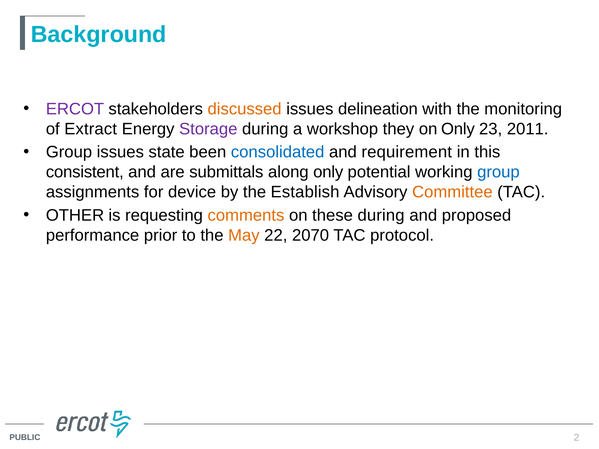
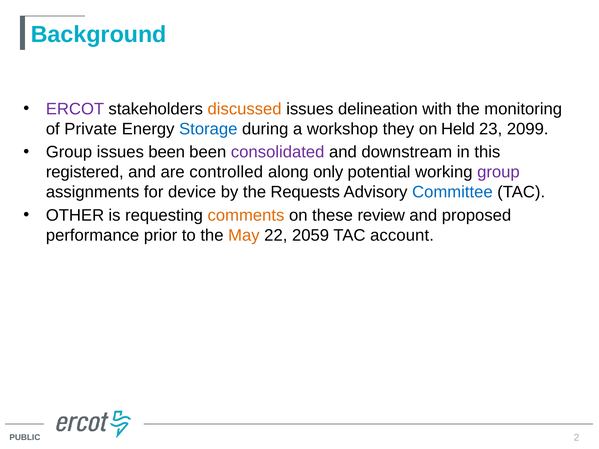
Extract: Extract -> Private (91, 129)
Storage colour: purple -> blue (208, 129)
on Only: Only -> Held (458, 129)
2011: 2011 -> 2099 (528, 129)
issues state: state -> been (167, 152)
consolidated colour: blue -> purple (278, 152)
requirement: requirement -> downstream (407, 152)
consistent: consistent -> registered (85, 172)
submittals: submittals -> controlled (226, 172)
group colour: blue -> purple (498, 172)
Establish: Establish -> Requests (305, 192)
Committee colour: orange -> blue (452, 192)
these during: during -> review (381, 215)
2070: 2070 -> 2059 (311, 235)
protocol: protocol -> account (402, 235)
